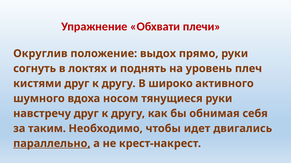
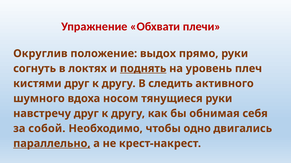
поднять underline: none -> present (143, 69)
широко: широко -> следить (171, 84)
таким: таким -> собой (47, 129)
идет: идет -> одно (197, 129)
